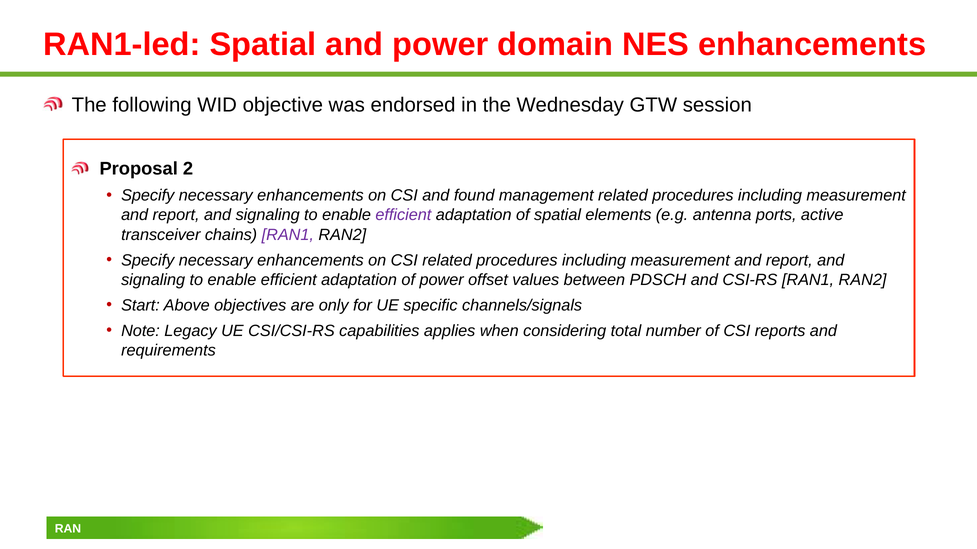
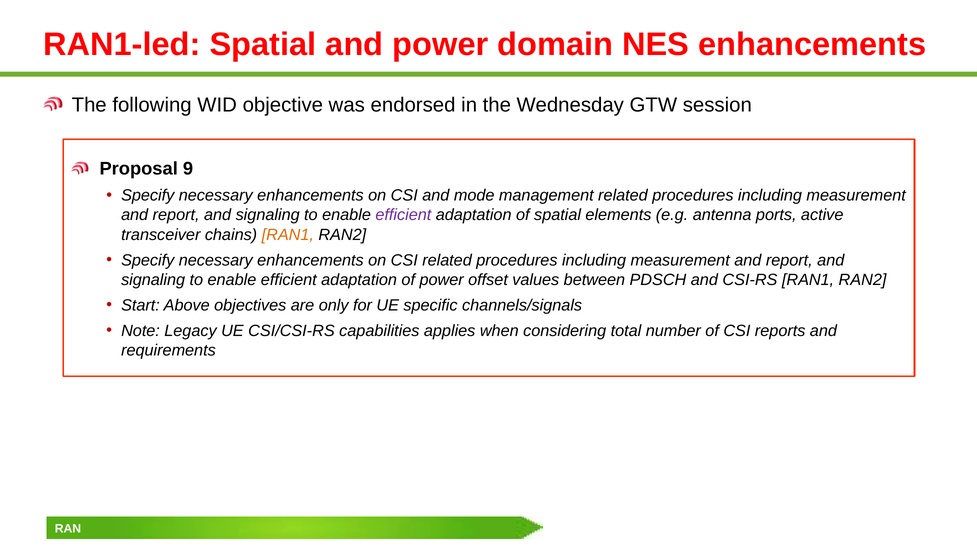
2: 2 -> 9 (188, 169)
found: found -> mode (474, 196)
RAN1 colour: purple -> orange (288, 235)
